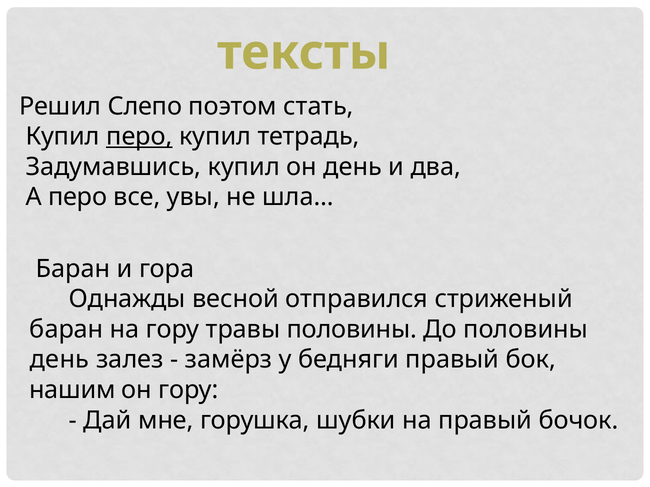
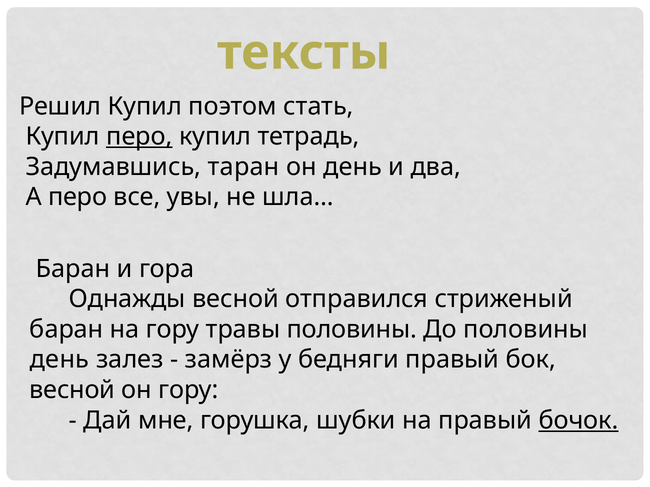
Решил Слепо: Слепо -> Купил (145, 106)
Задумавшись купил: купил -> таран (244, 167)
нашим: нашим -> весной (72, 390)
бочок underline: none -> present (579, 421)
